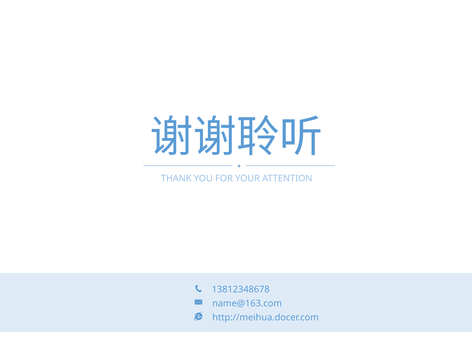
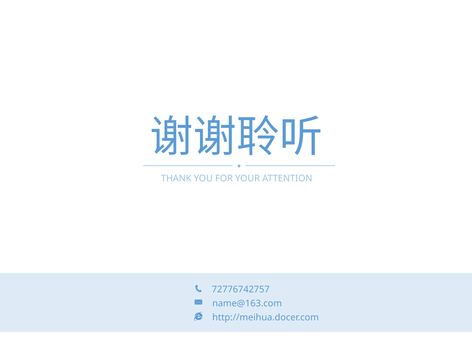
13812348678: 13812348678 -> 72776742757 (241, 289)
